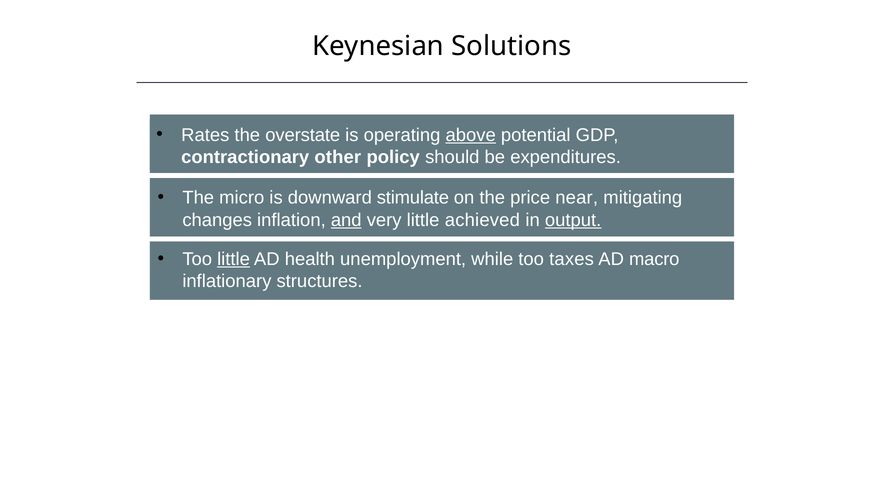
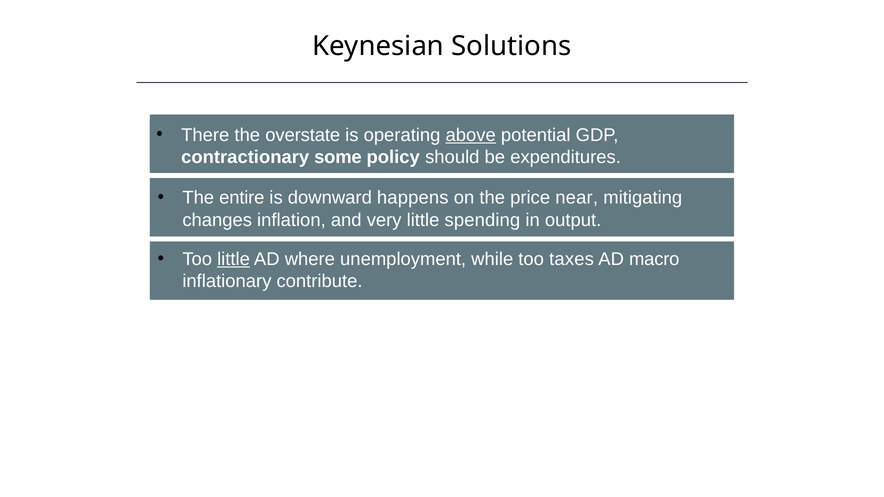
Rates: Rates -> There (205, 135)
other: other -> some (338, 157)
micro: micro -> entire (242, 198)
stimulate: stimulate -> happens (413, 198)
and underline: present -> none (346, 220)
achieved: achieved -> spending (482, 220)
output underline: present -> none (573, 220)
health: health -> where (310, 259)
structures: structures -> contribute (320, 281)
